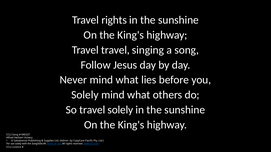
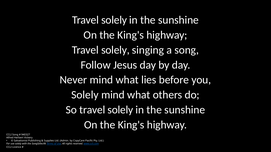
rights: rights -> solely (114, 20)
travel: travel -> solely (115, 50)
